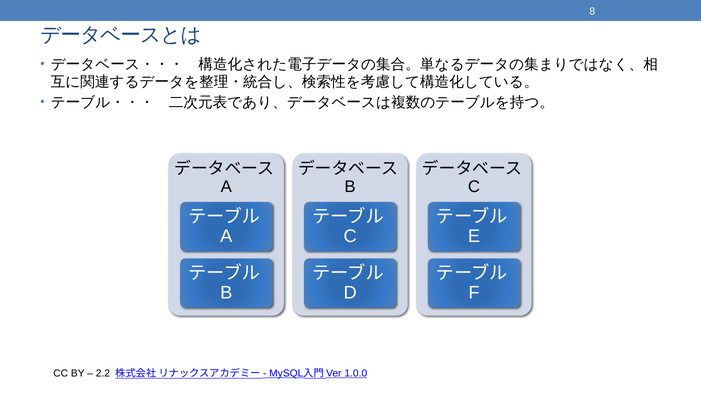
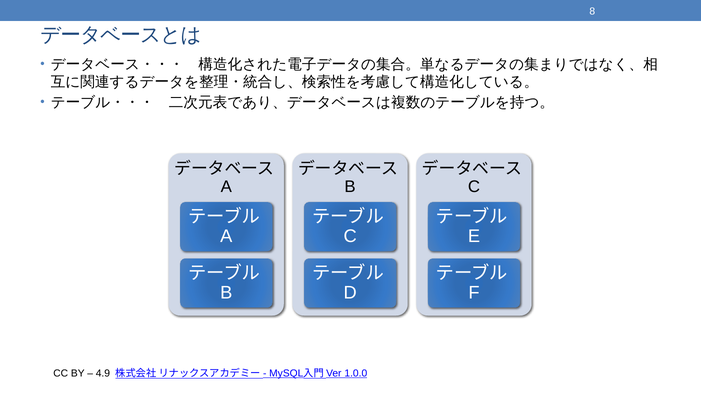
2.2: 2.2 -> 4.9 (103, 373)
